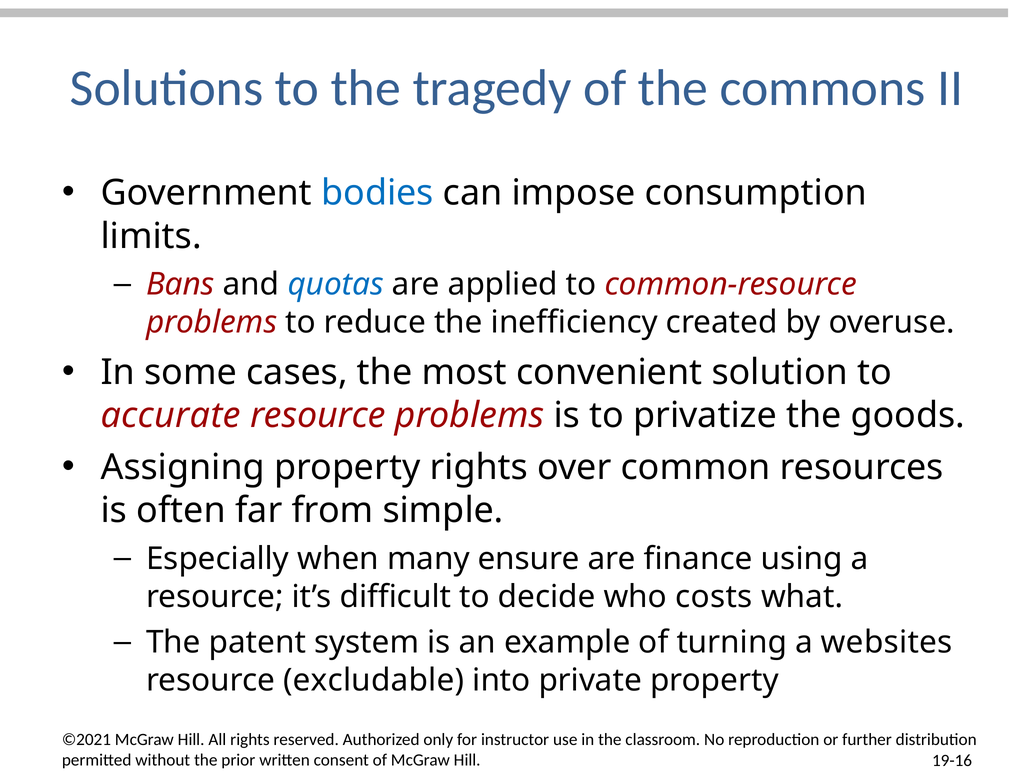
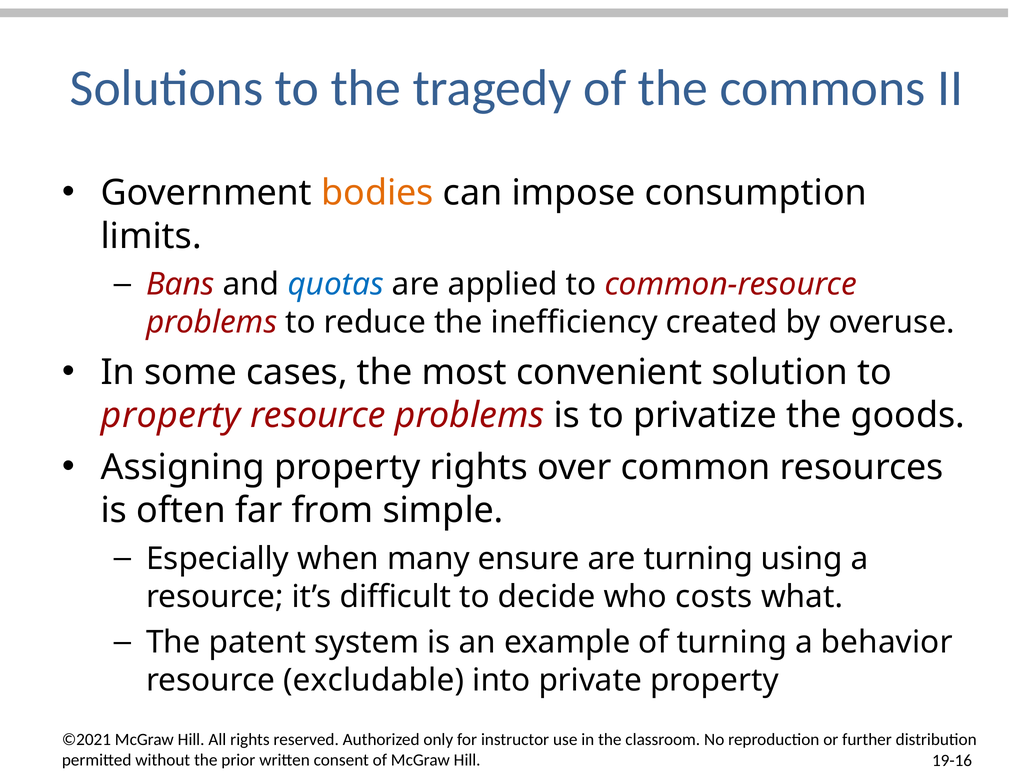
bodies colour: blue -> orange (377, 193)
accurate: accurate -> property (171, 416)
are finance: finance -> turning (698, 559)
websites: websites -> behavior (887, 643)
